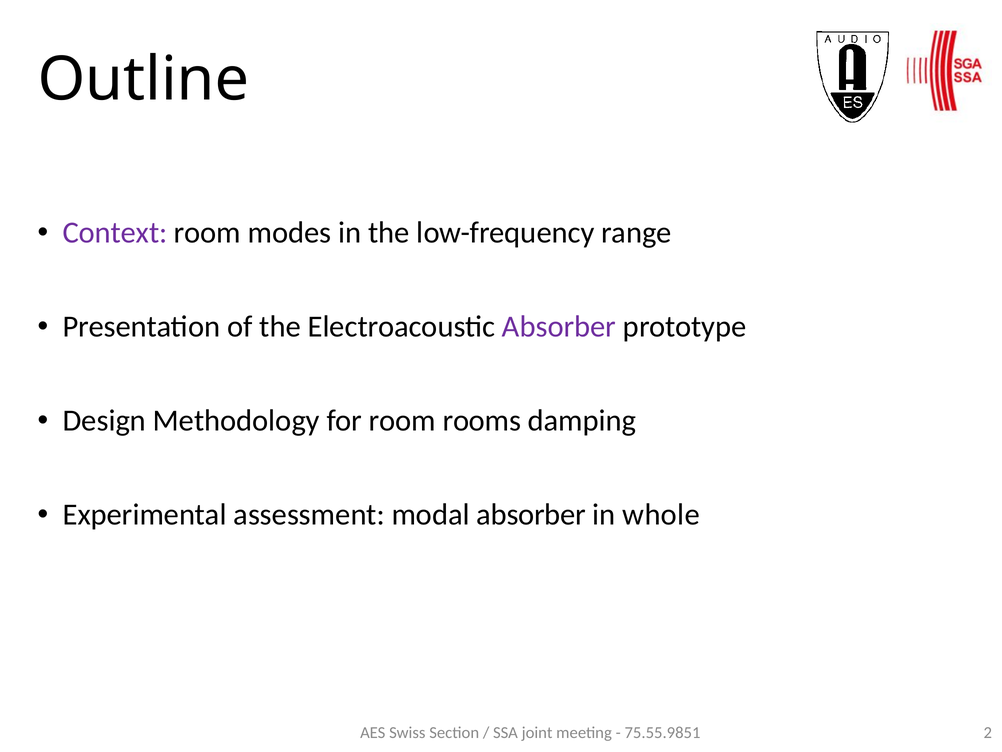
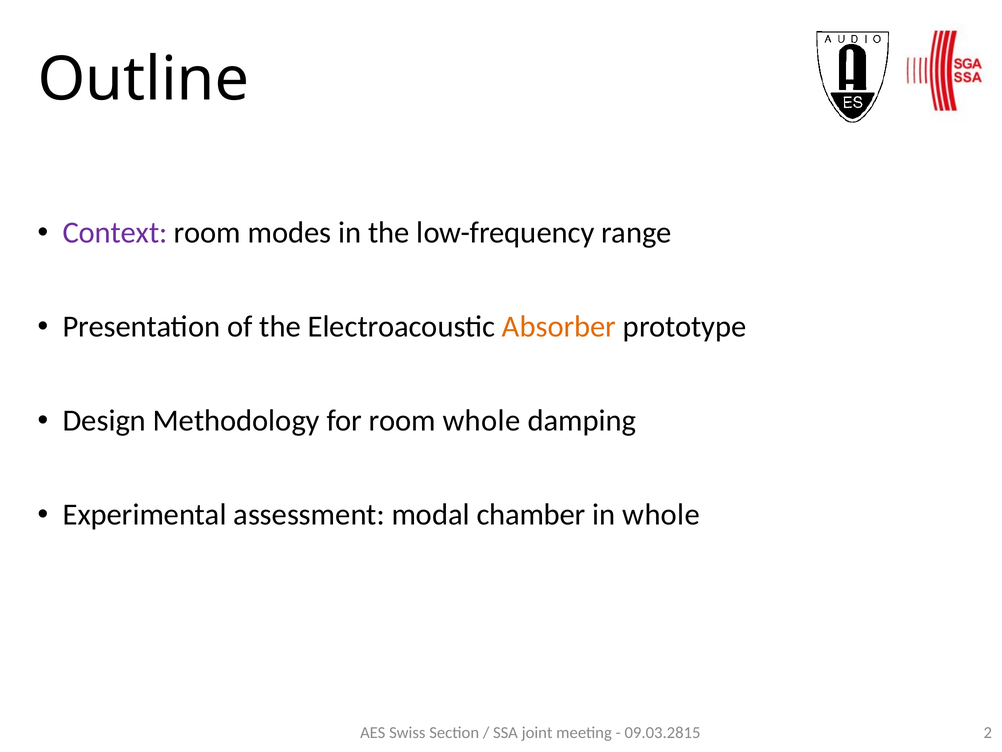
Absorber colour: purple -> orange (559, 326)
room rooms: rooms -> whole (482, 420)
modal absorber: absorber -> chamber (531, 514)
75.55.9851: 75.55.9851 -> 09.03.2815 (663, 732)
